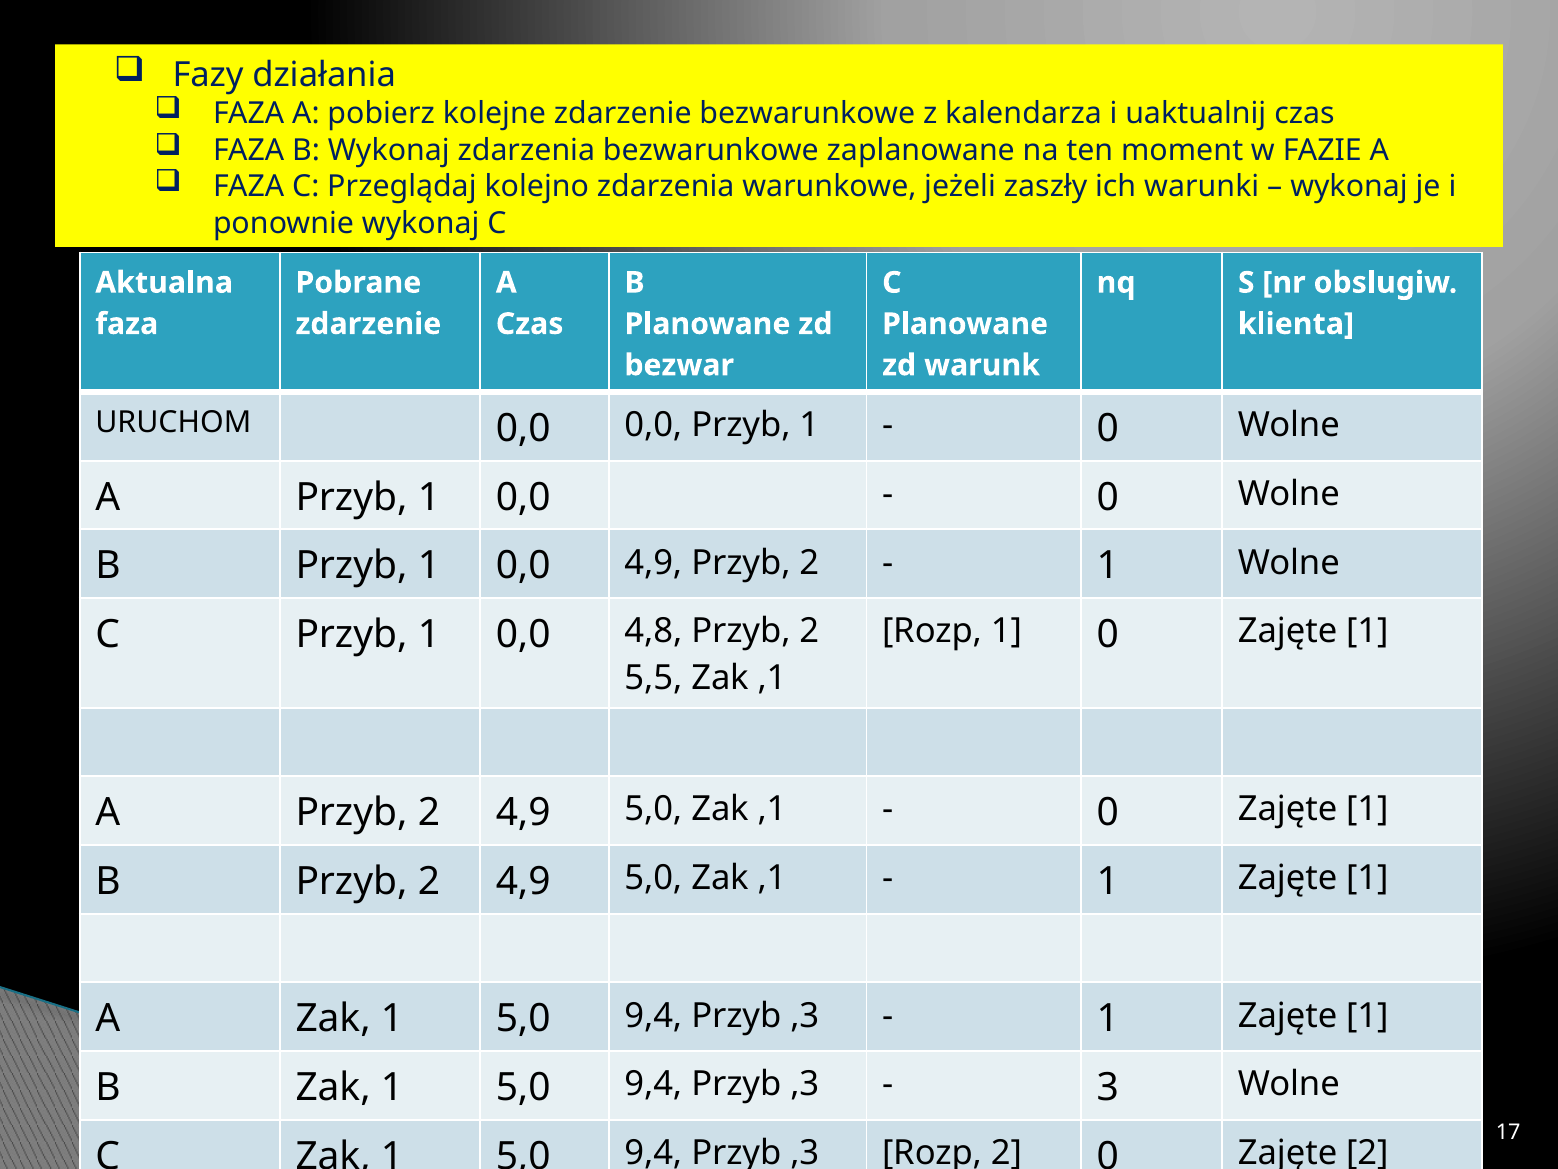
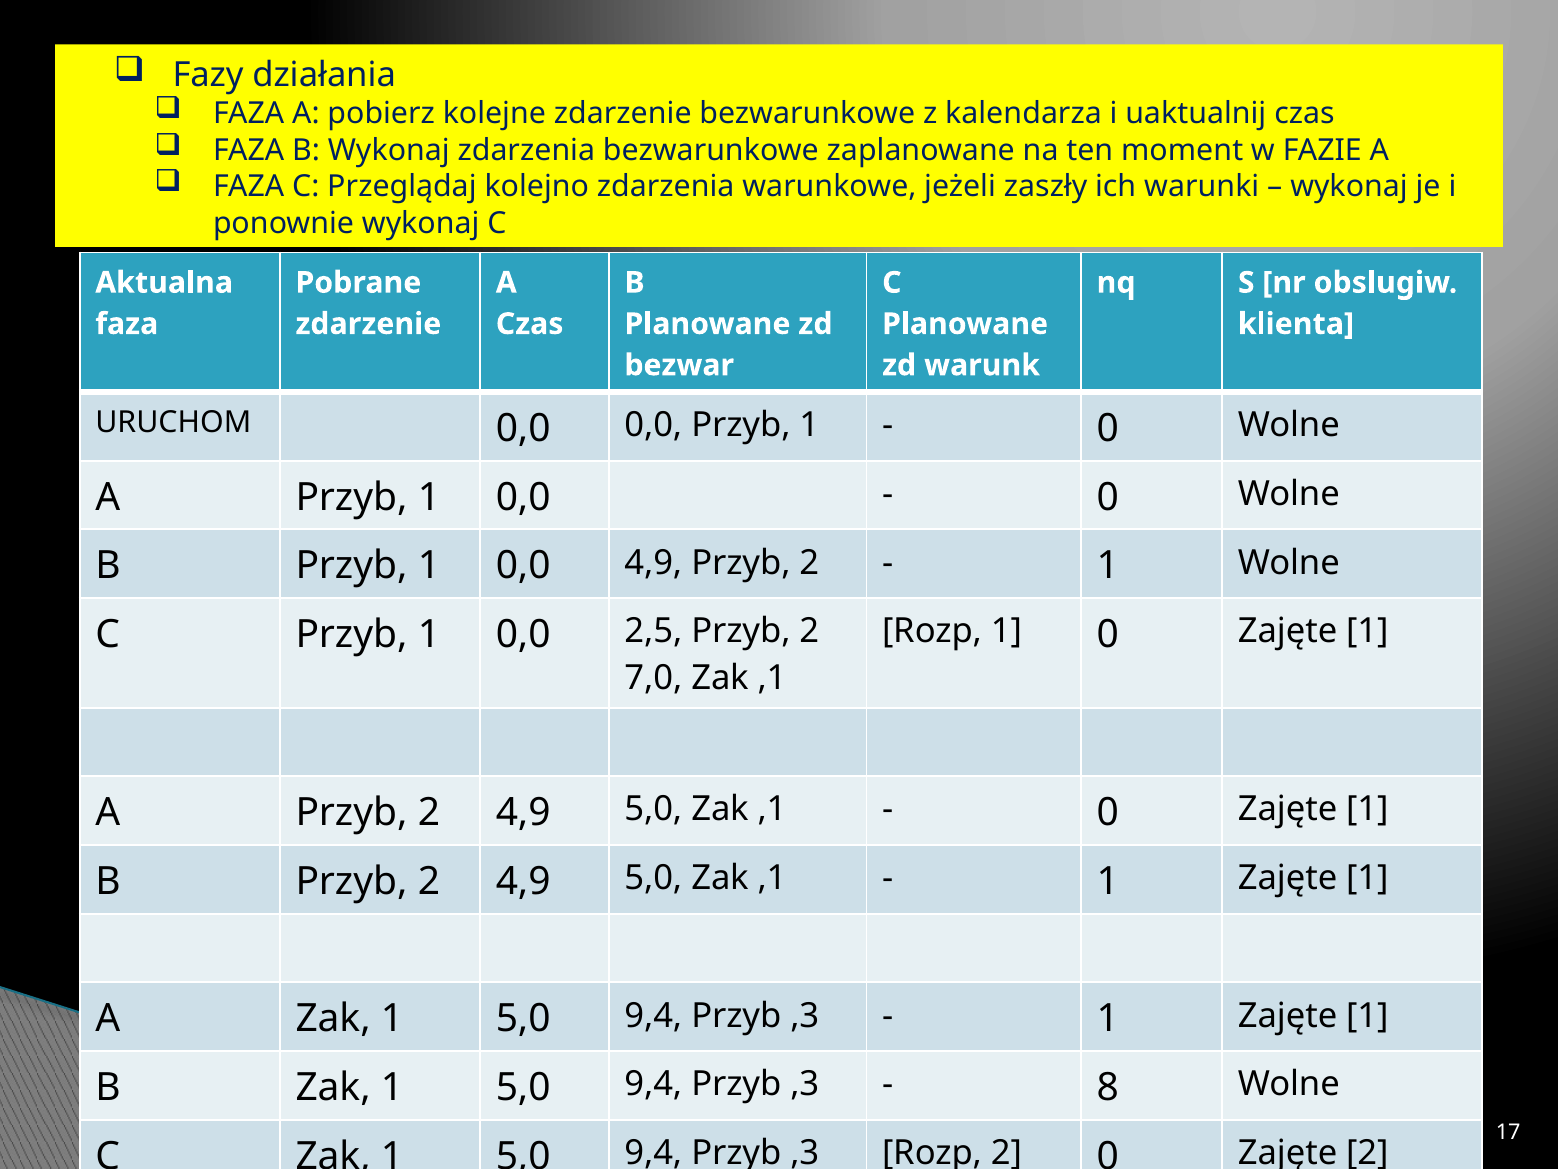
4,8: 4,8 -> 2,5 (653, 631)
5,5: 5,5 -> 7,0 (653, 678)
3: 3 -> 8 (1108, 1087)
